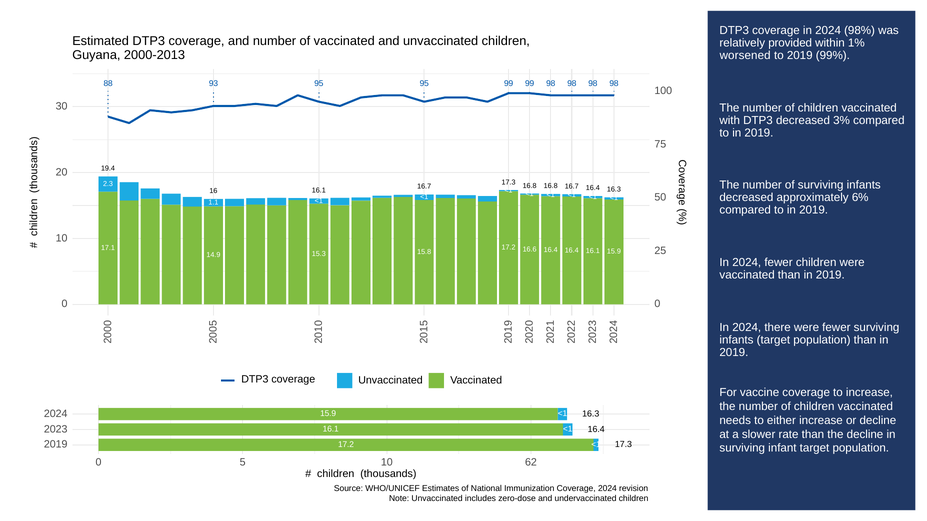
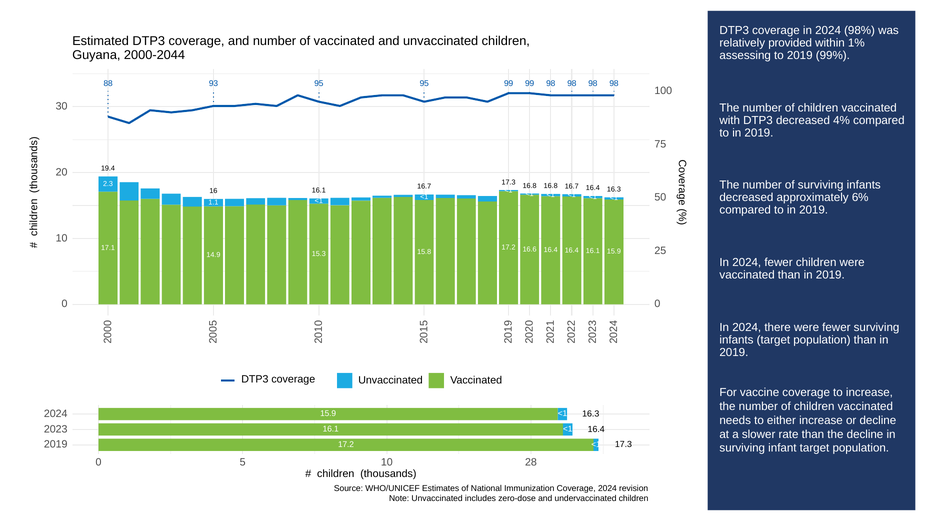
2000-2013: 2000-2013 -> 2000-2044 (155, 55)
worsened: worsened -> assessing (745, 55)
3%: 3% -> 4% (842, 120)
62: 62 -> 28 (531, 463)
